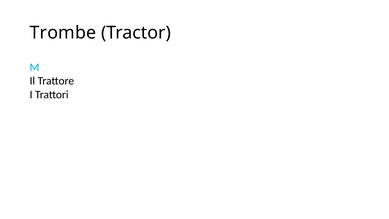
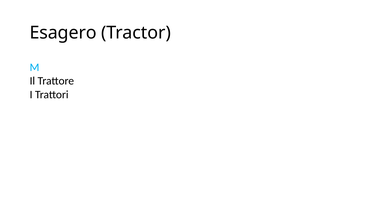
Trombe: Trombe -> Esagero (63, 33)
